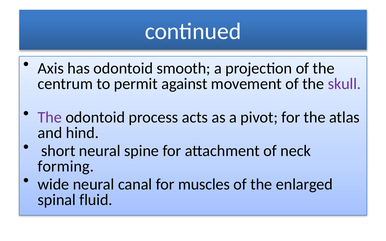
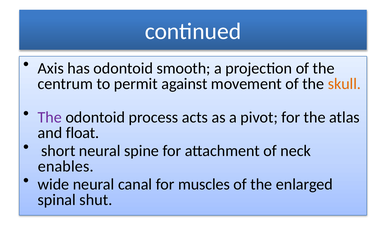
skull colour: purple -> orange (344, 84)
hind: hind -> float (82, 133)
forming: forming -> enables (66, 166)
fluid: fluid -> shut (96, 200)
